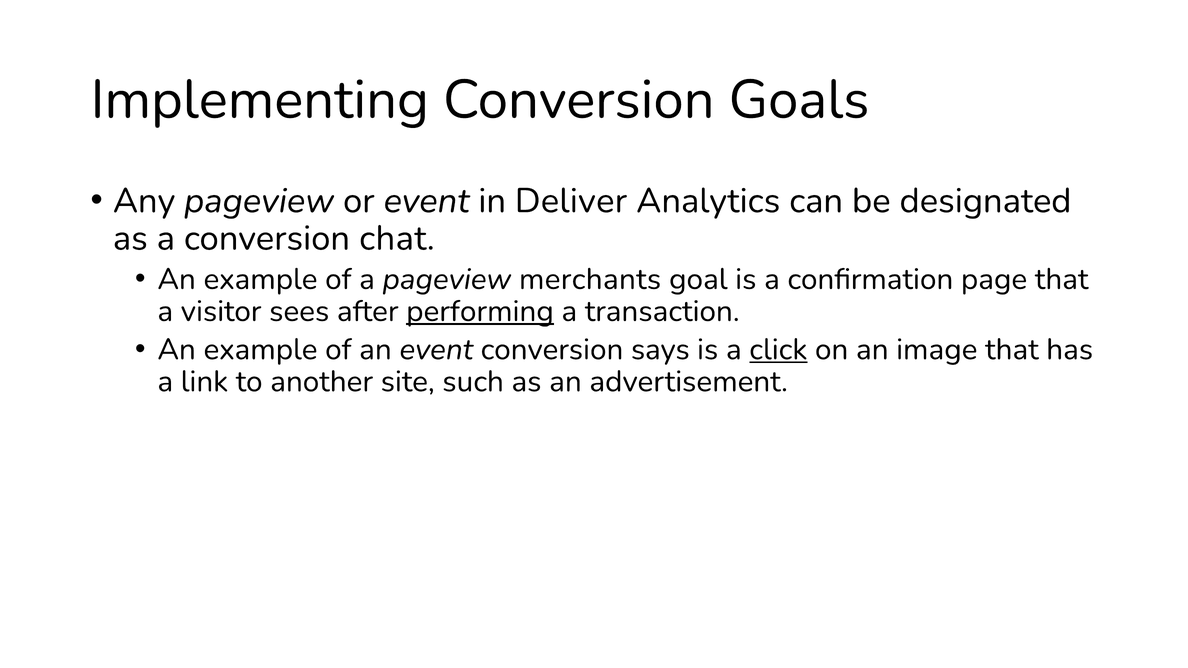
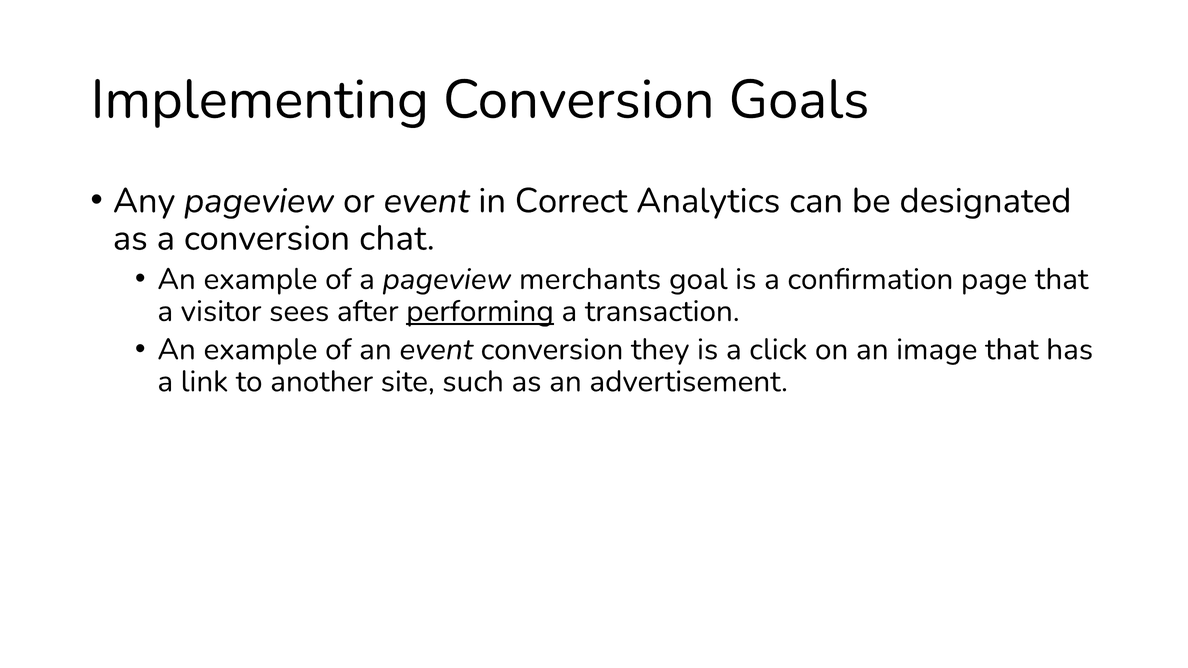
Deliver: Deliver -> Correct (571, 201)
says: says -> they (660, 350)
click underline: present -> none (778, 350)
